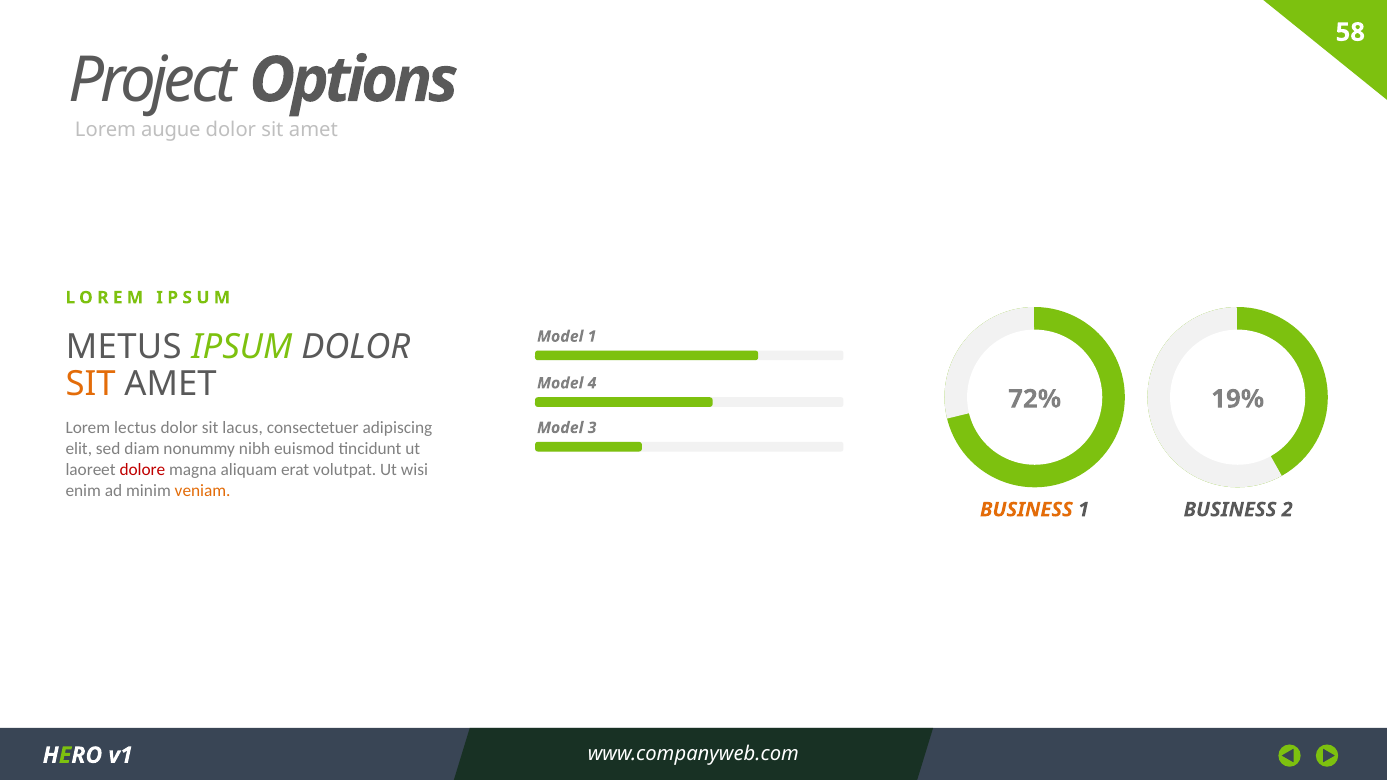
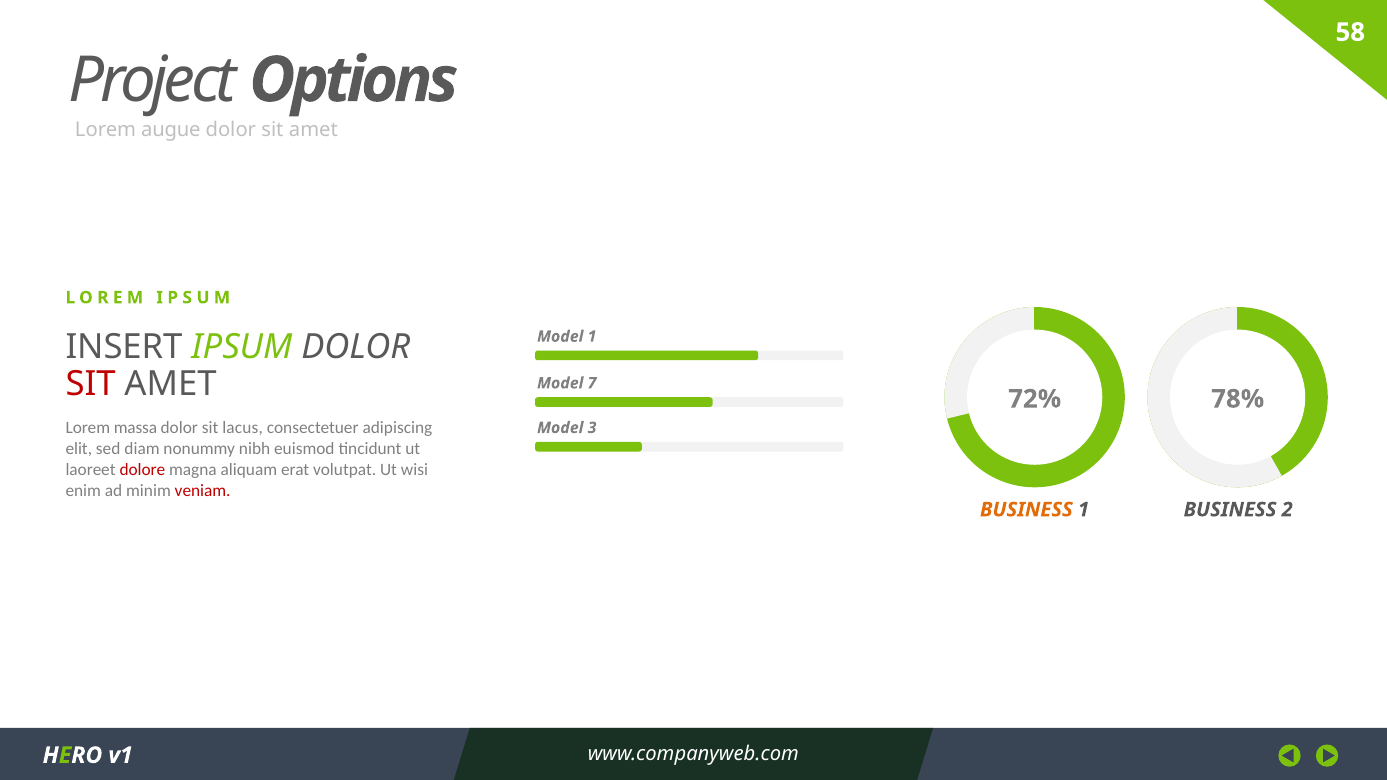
METUS: METUS -> INSERT (124, 347)
SIT colour: orange -> red (91, 385)
4: 4 -> 7 (592, 383)
19%: 19% -> 78% (1238, 399)
lectus: lectus -> massa (135, 428)
veniam colour: orange -> red (203, 491)
